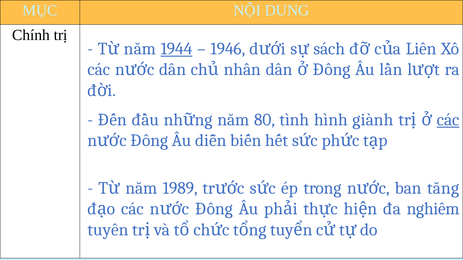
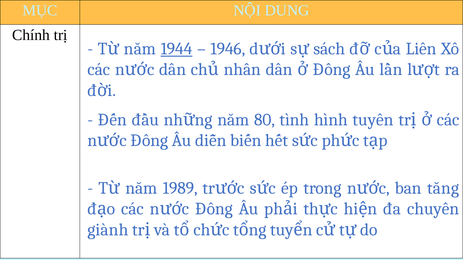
giành: giành -> tuyên (373, 120)
các underline: present -> none (448, 120)
đa nghiêm: nghiêm -> chuyên (433, 209)
tuyên: tuyên -> giành (108, 230)
